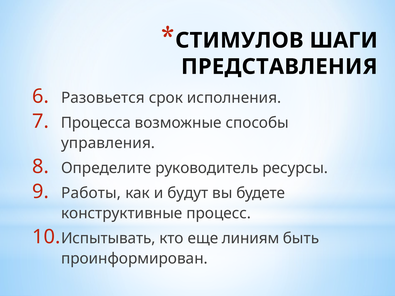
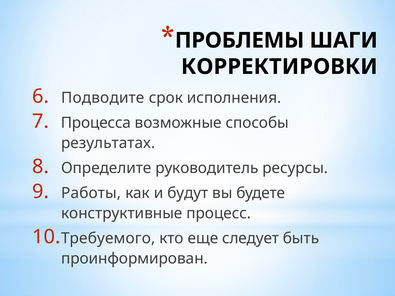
СТИМУЛОВ: СТИМУЛОВ -> ПРОБЛЕМЫ (240, 40)
ПРЕДСТАВЛЕНИЯ: ПРЕДСТАВЛЕНИЯ -> КОРРЕКТИРОВКИ (279, 67)
Разовьется: Разовьется -> Подводите (103, 98)
управления: управления -> результатах (108, 143)
Испытывать: Испытывать -> Требуемого (108, 239)
линиям: линиям -> следует (251, 239)
